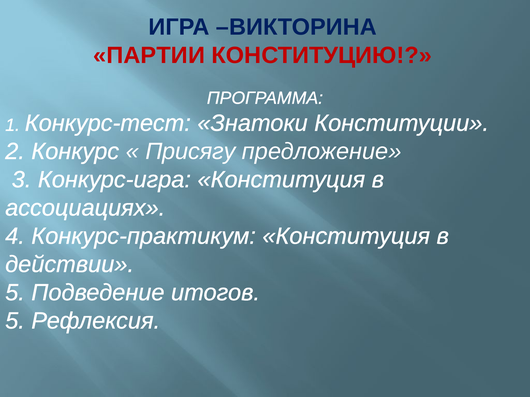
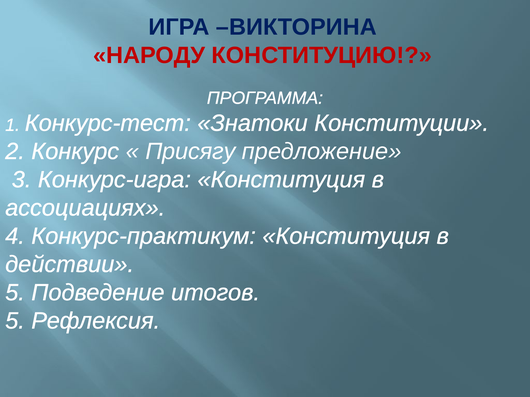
ПАРТИИ: ПАРТИИ -> НАРОДУ (149, 55)
